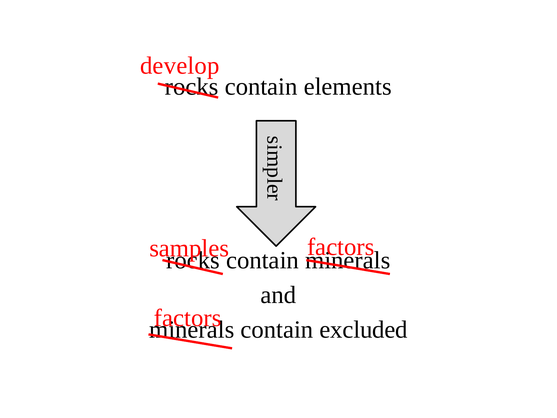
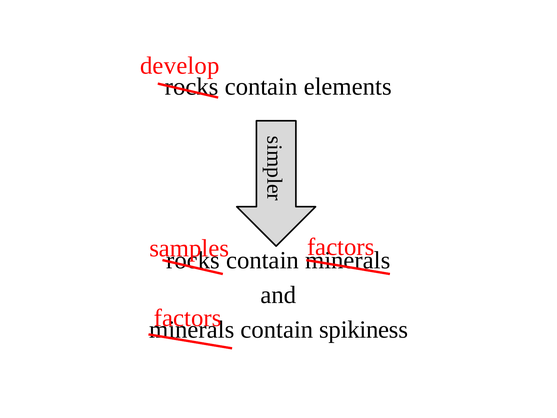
excluded: excluded -> spikiness (364, 329)
